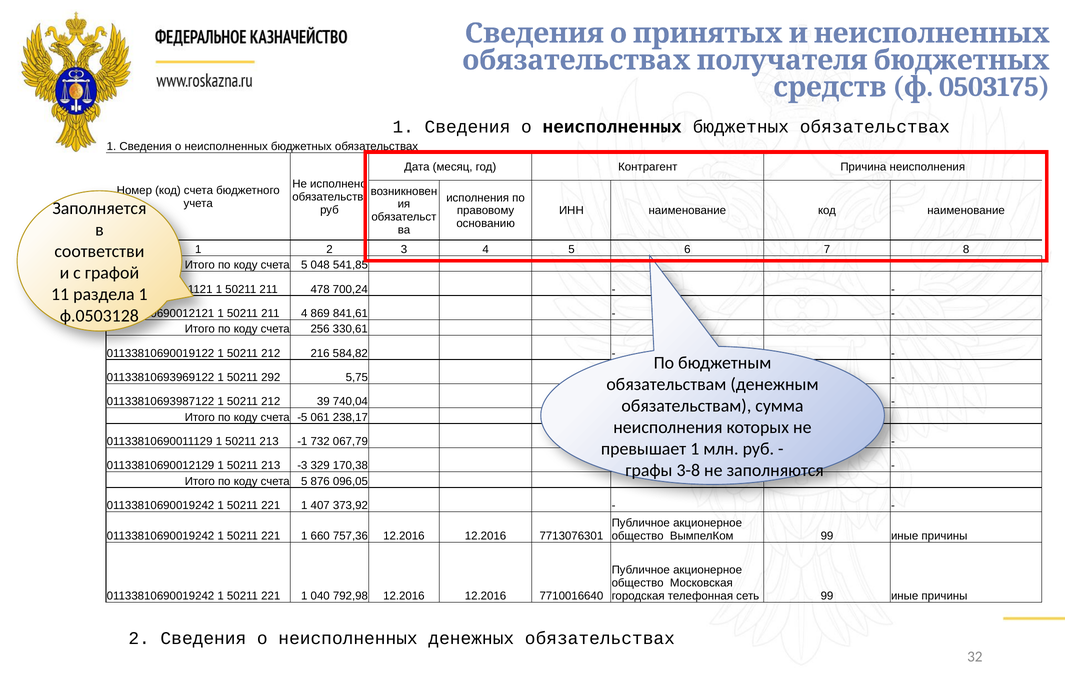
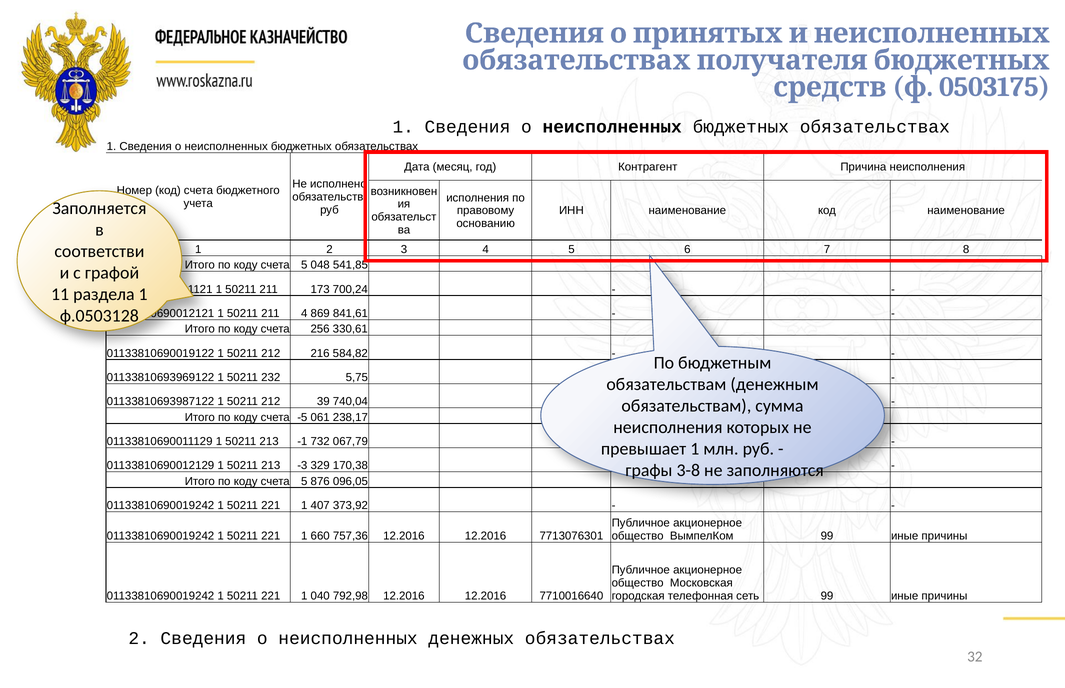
478: 478 -> 173 (320, 289)
292: 292 -> 232 (271, 377)
